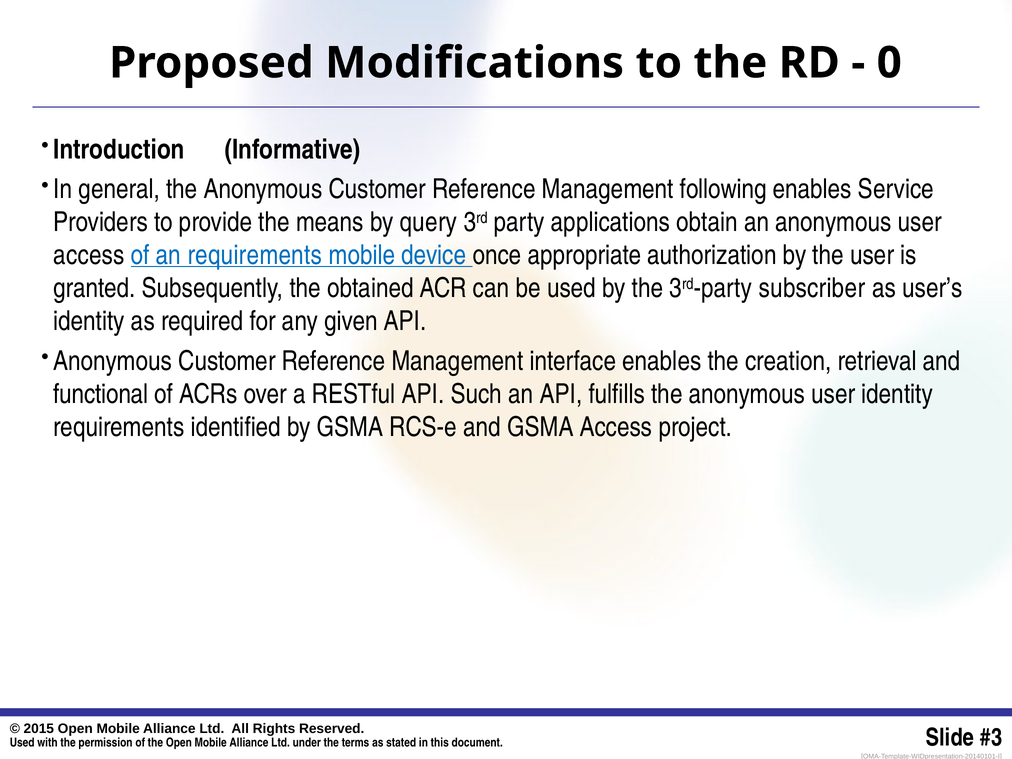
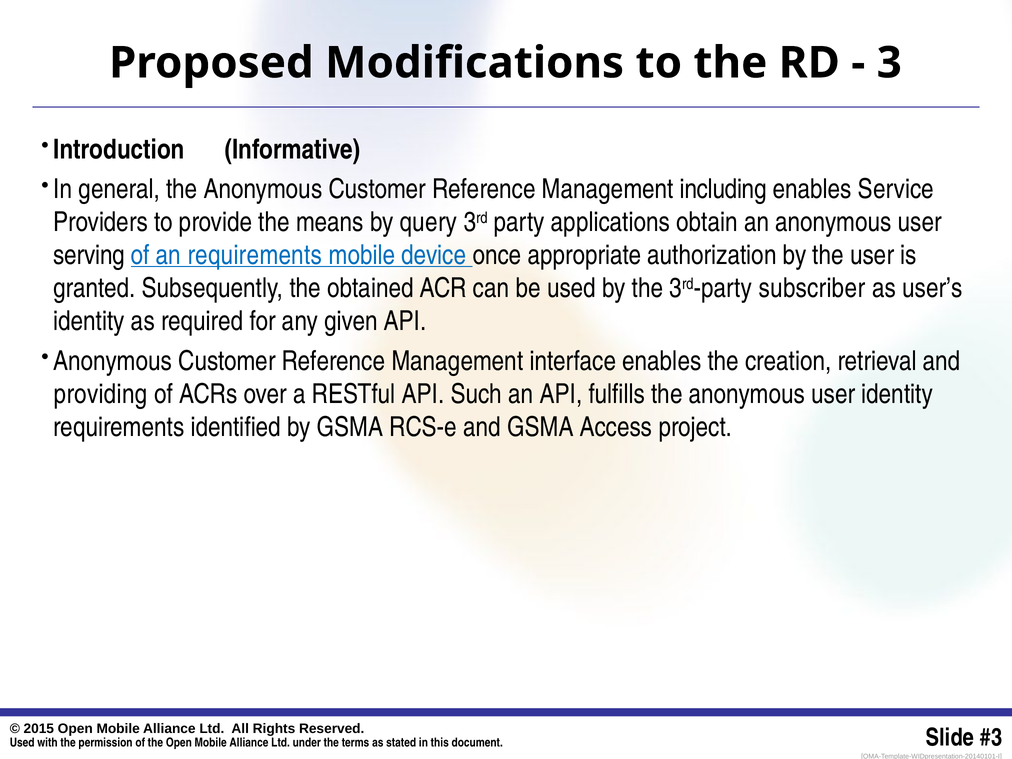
0: 0 -> 3 (889, 63)
following: following -> including (723, 189)
access: access -> serving (89, 255)
functional: functional -> providing (101, 394)
